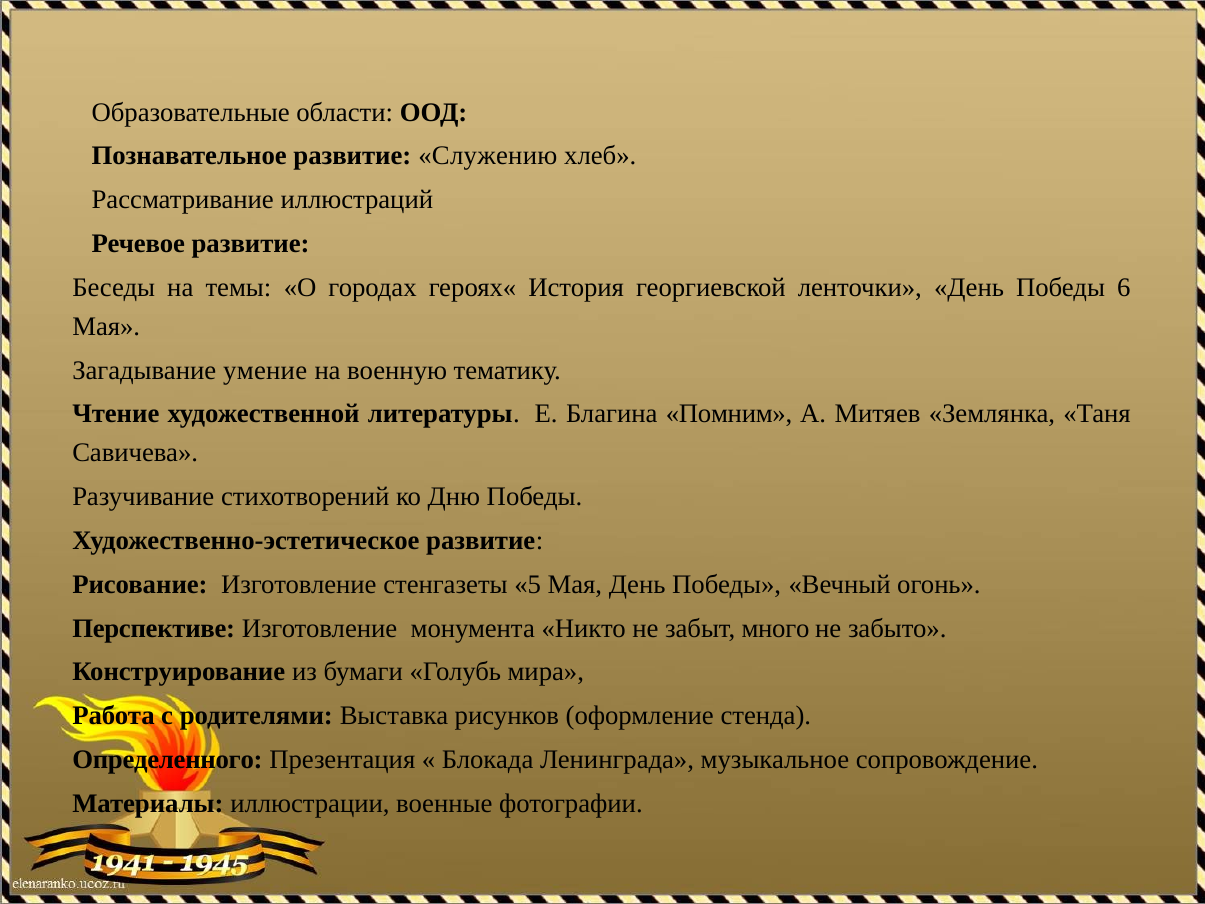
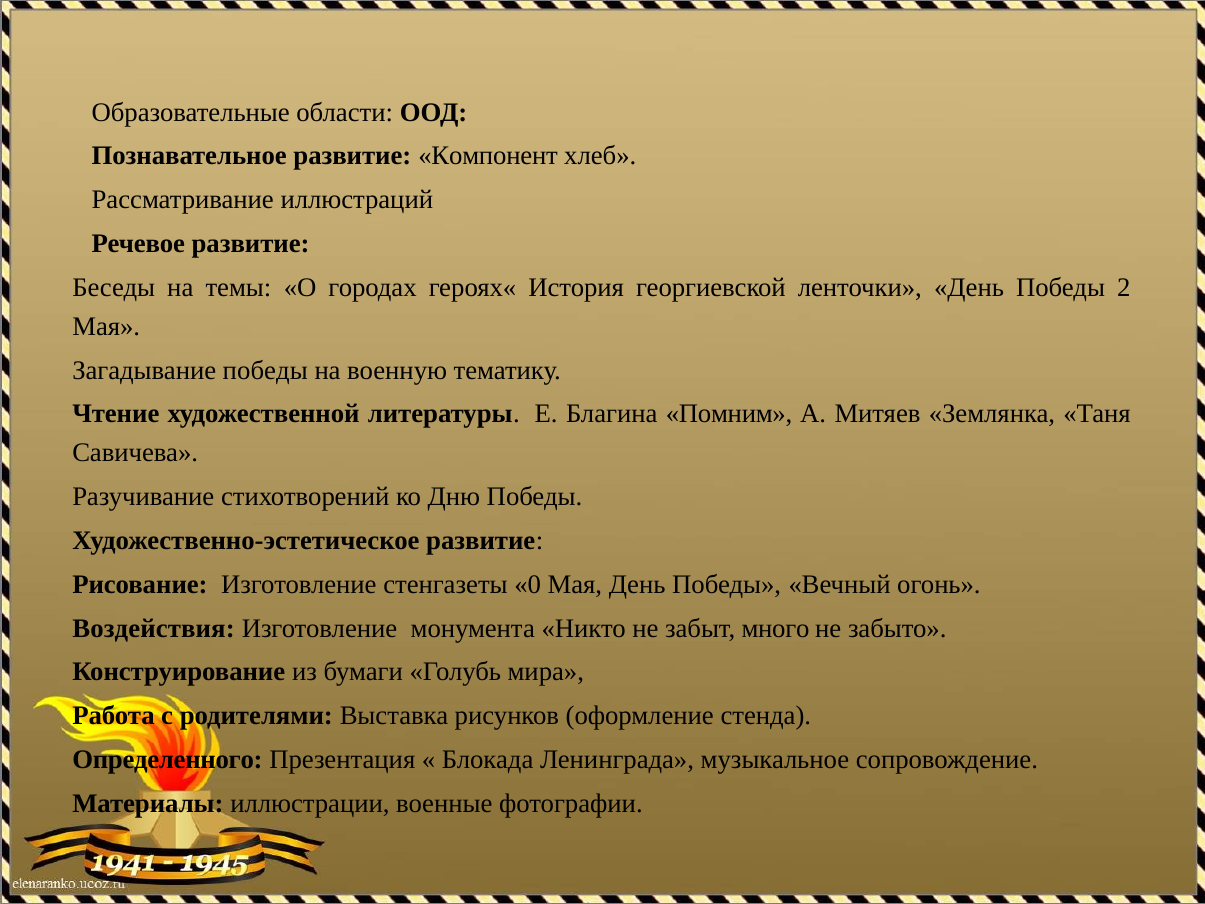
Служению: Служению -> Компонент (488, 156)
6: 6 -> 2 (1124, 288)
Загадывание умение: умение -> победы (265, 370)
5: 5 -> 0 (528, 584)
Перспективе: Перспективе -> Воздействия (154, 628)
